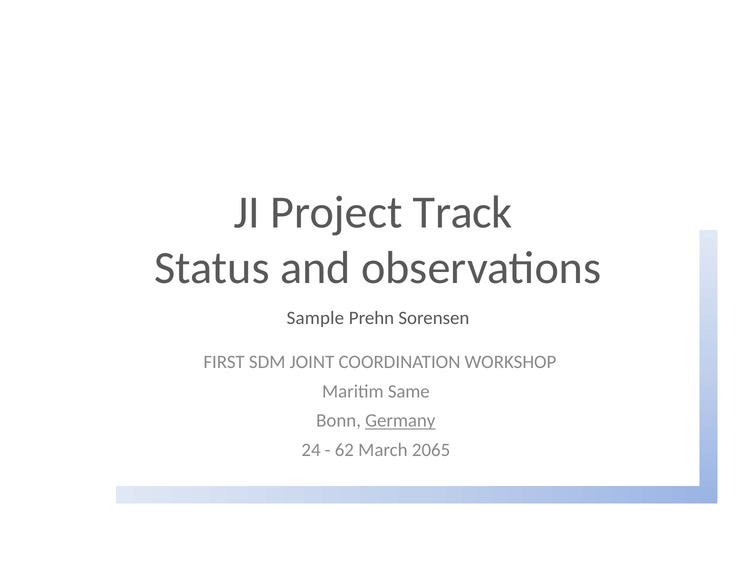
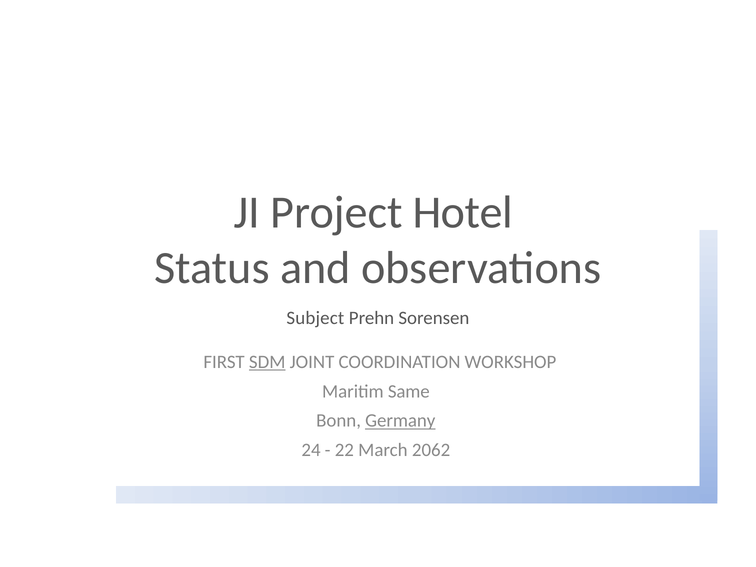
Track: Track -> Hotel (463, 212)
Sample: Sample -> Subject (315, 318)
SDM underline: none -> present (267, 362)
62: 62 -> 22 (344, 450)
2065: 2065 -> 2062 (431, 450)
